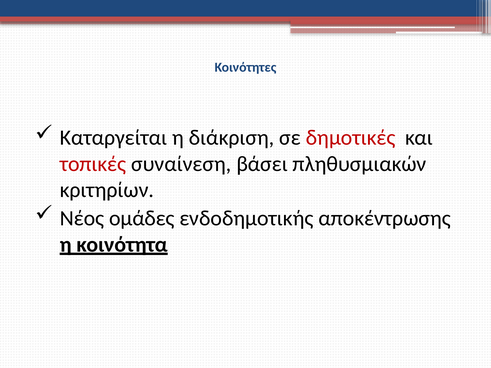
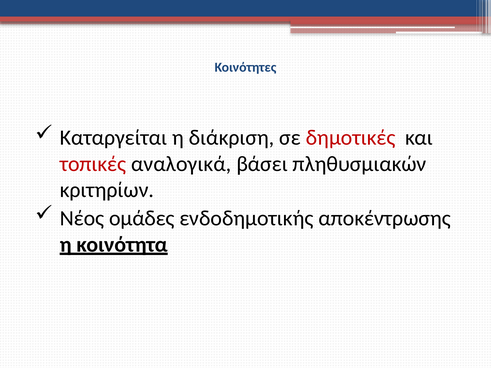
συναίνεση: συναίνεση -> αναλογικά (181, 164)
